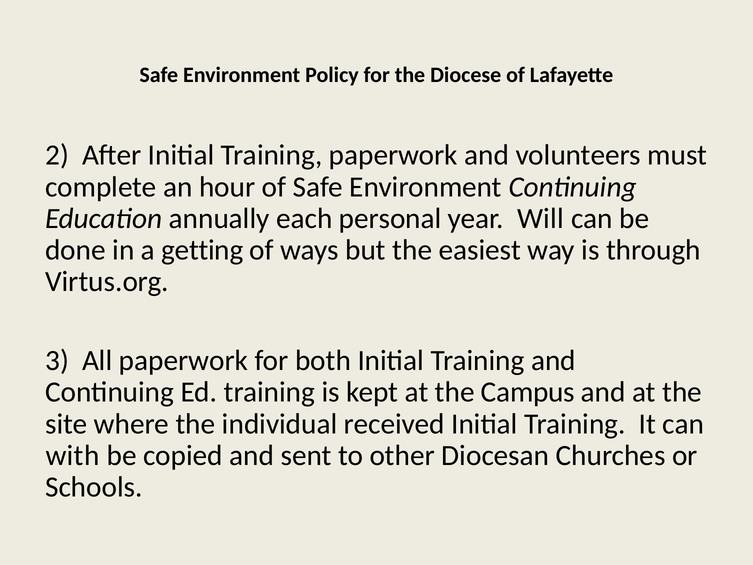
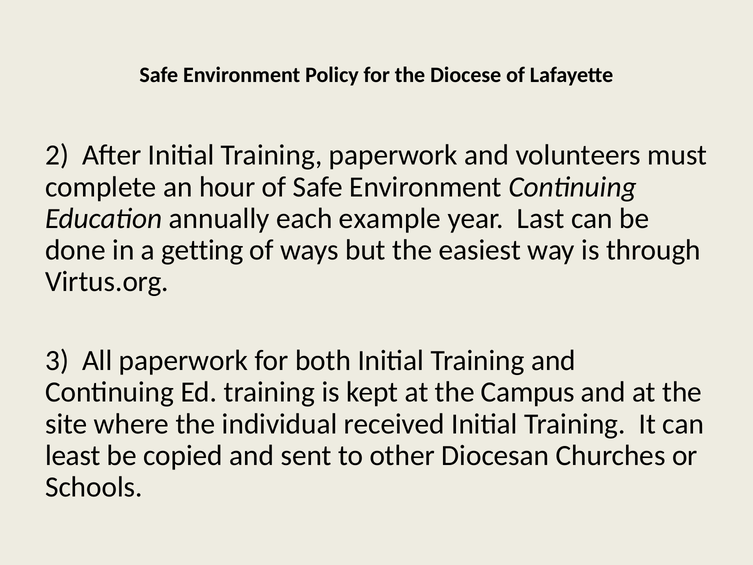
personal: personal -> example (390, 218)
Will: Will -> Last (541, 218)
with: with -> least (73, 455)
